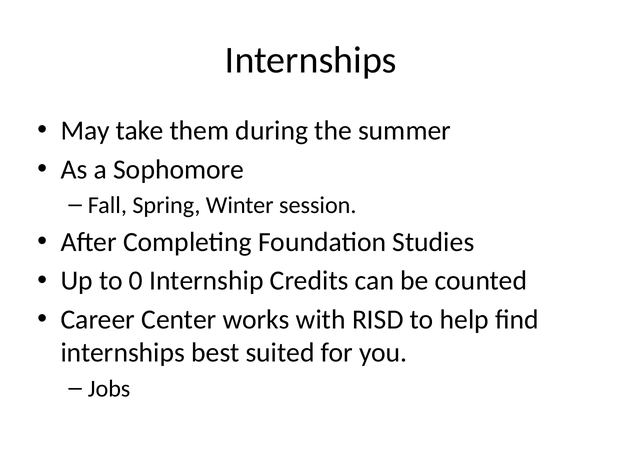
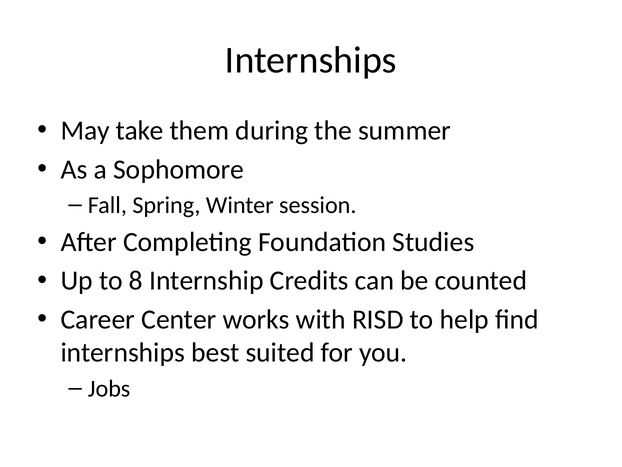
0: 0 -> 8 (136, 281)
